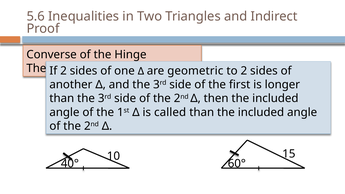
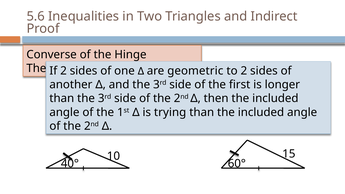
called: called -> trying (170, 112)
